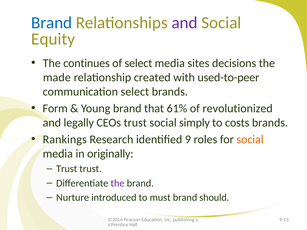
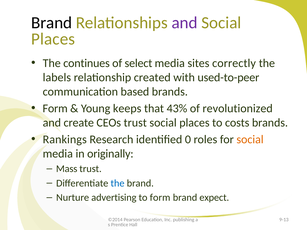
Brand colour: blue -> black (52, 23)
Equity: Equity -> Places (53, 39)
decisions: decisions -> correctly (234, 63)
made: made -> labels (57, 78)
communication select: select -> based (135, 92)
Young brand: brand -> keeps (127, 109)
61%: 61% -> 43% (177, 109)
legally: legally -> create (79, 123)
simply: simply -> places (194, 123)
9: 9 -> 0 (188, 140)
Trust: Trust -> Mass (67, 169)
the colour: purple -> blue (118, 183)
introduced: introduced -> advertising (114, 198)
to must: must -> form (160, 198)
should: should -> expect (214, 198)
